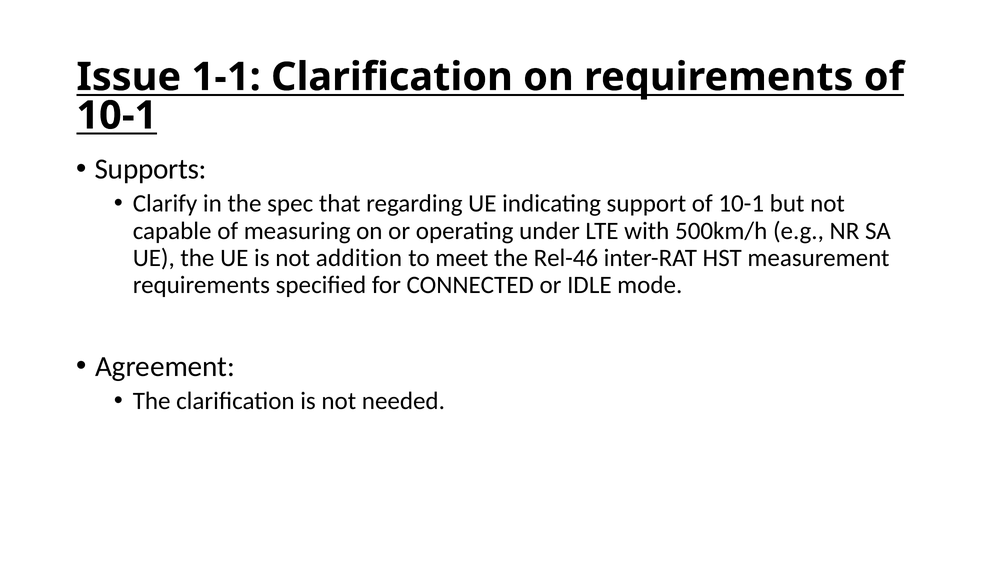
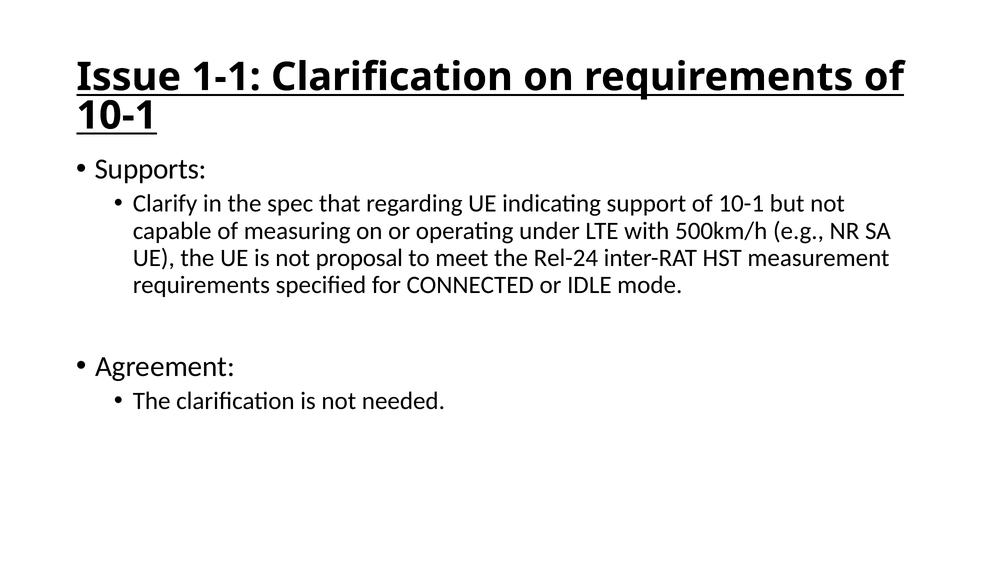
addition: addition -> proposal (359, 258)
Rel-46: Rel-46 -> Rel-24 (566, 258)
